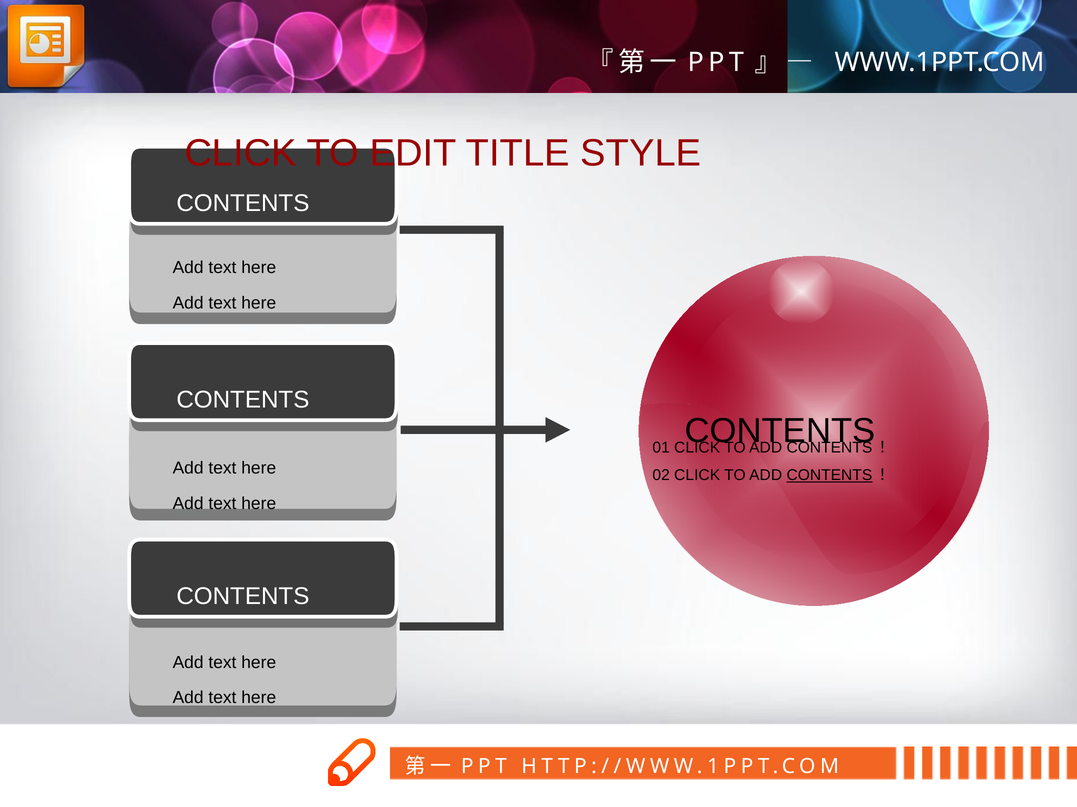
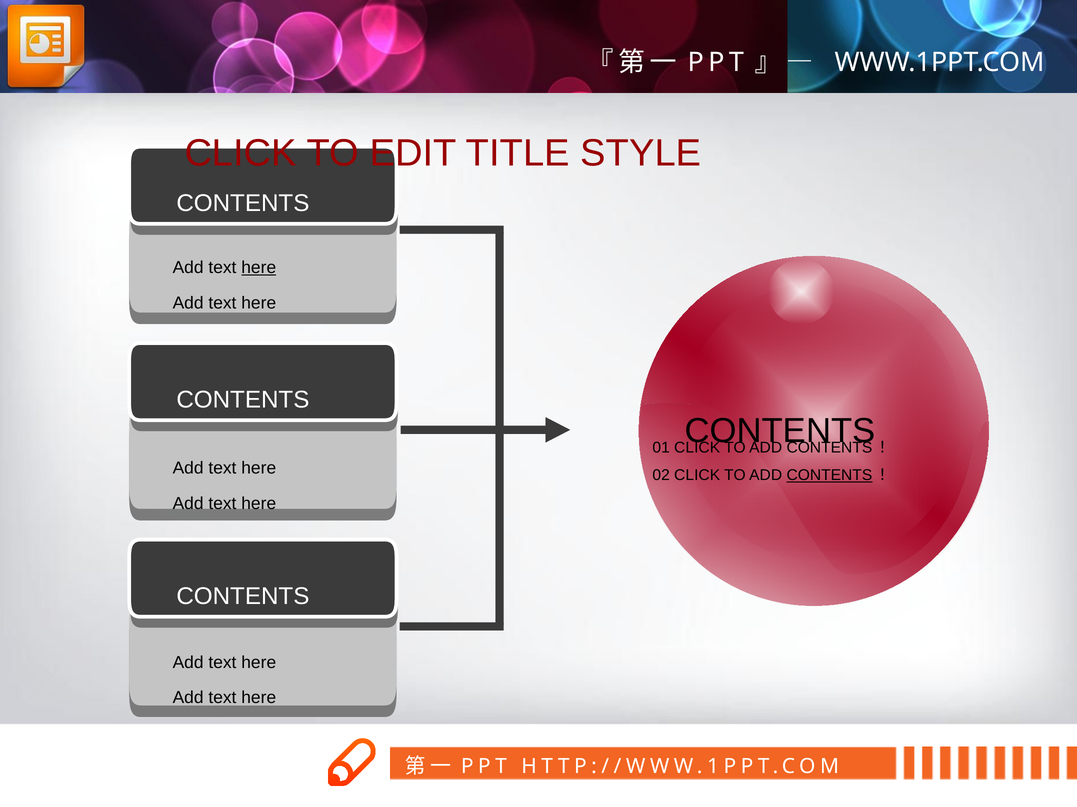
here underline: none -> present (259, 268)
